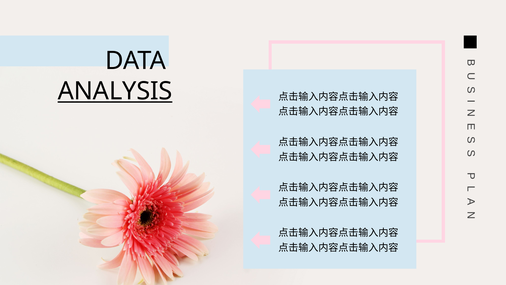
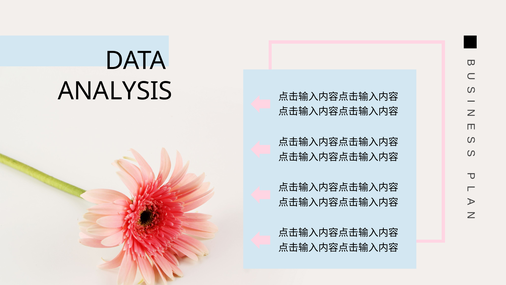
ANALYSIS underline: present -> none (115, 91)
